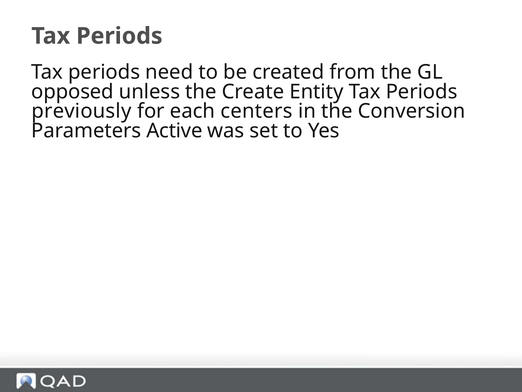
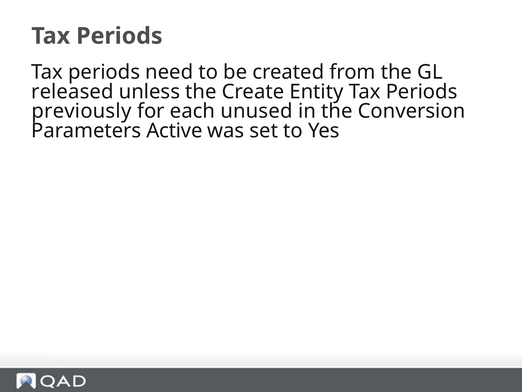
opposed: opposed -> released (72, 92)
centers: centers -> unused (257, 111)
